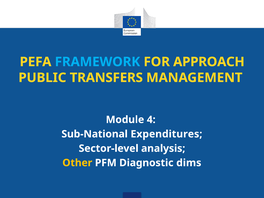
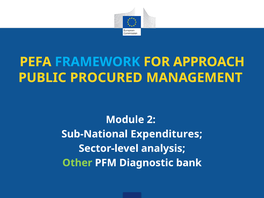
TRANSFERS: TRANSFERS -> PROCURED (106, 78)
4: 4 -> 2 (151, 120)
Other colour: yellow -> light green (77, 163)
dims: dims -> bank (189, 163)
